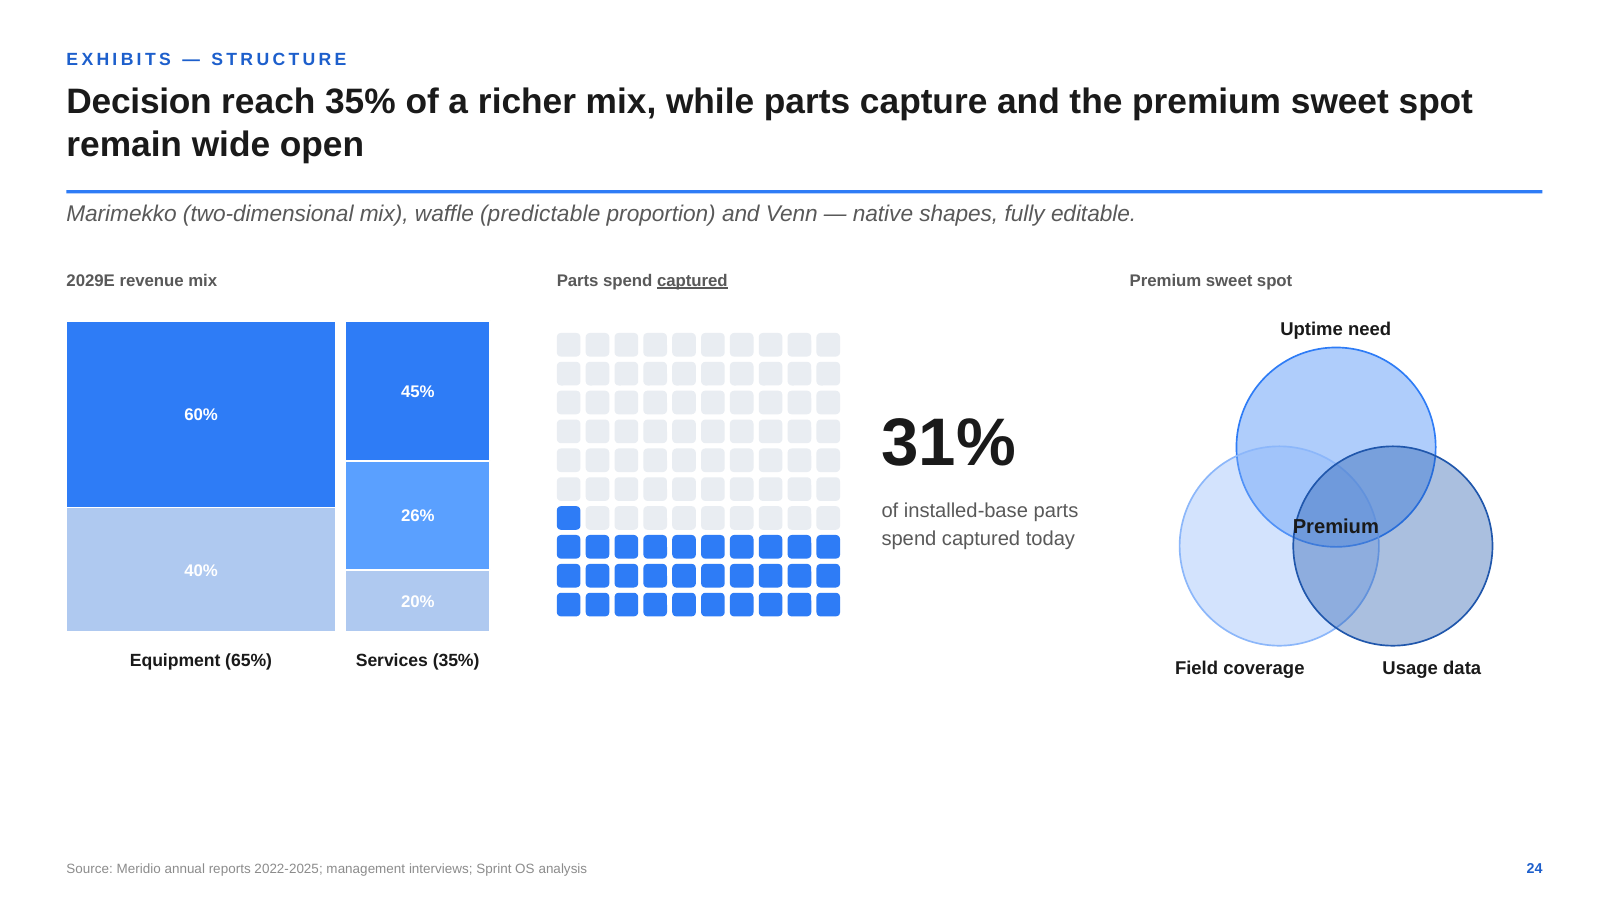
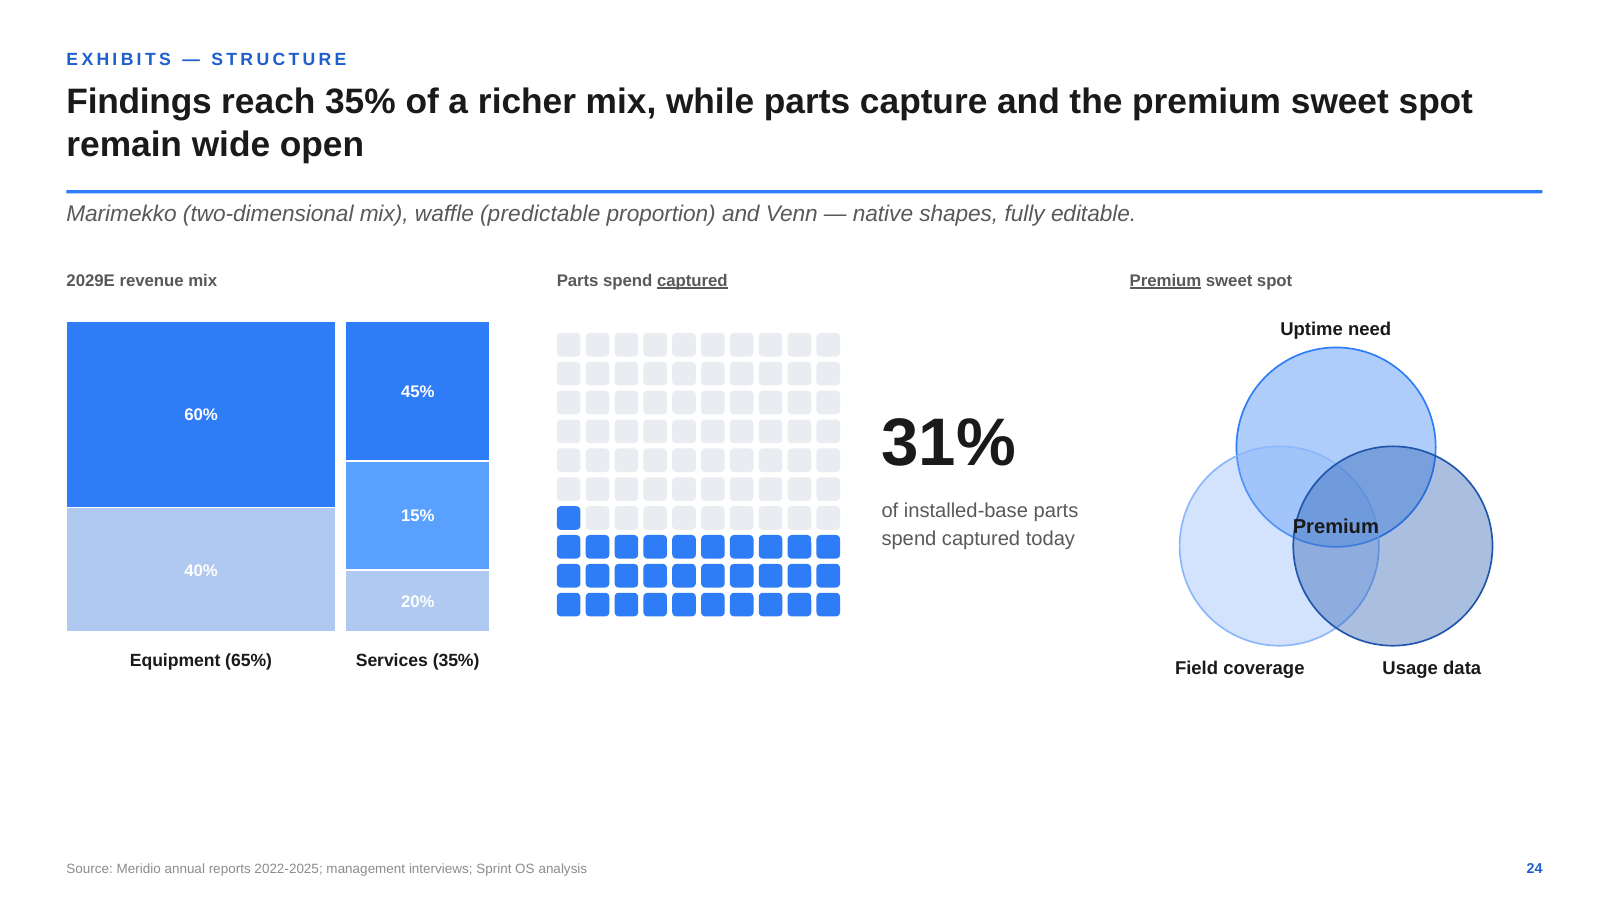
Decision: Decision -> Findings (139, 102)
Premium underline: none -> present (1165, 281)
26%: 26% -> 15% (418, 516)
